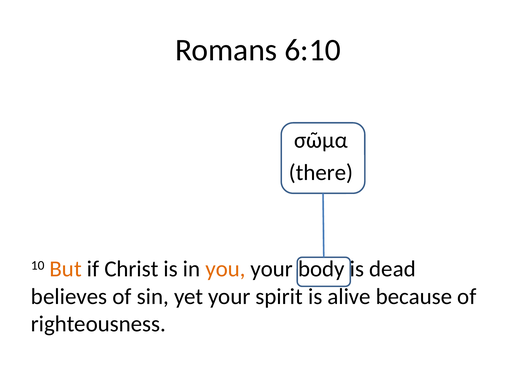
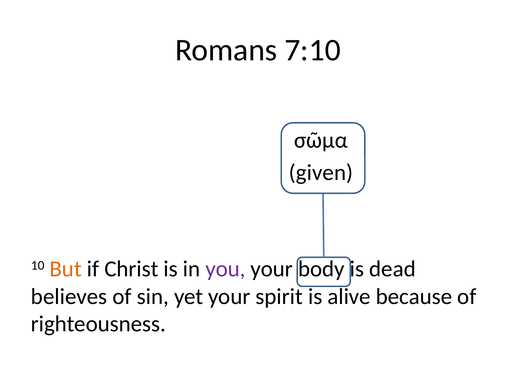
6:10: 6:10 -> 7:10 (313, 50)
there: there -> given (321, 173)
you colour: orange -> purple (225, 269)
